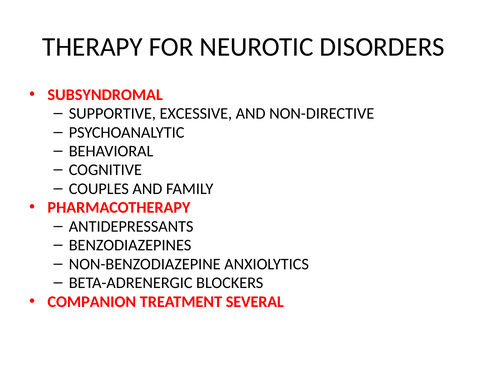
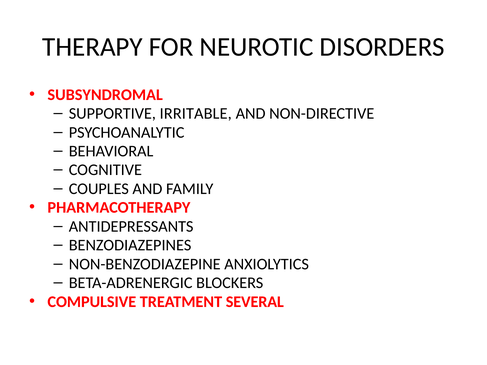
EXCESSIVE: EXCESSIVE -> IRRITABLE (196, 114)
COMPANION: COMPANION -> COMPULSIVE (92, 302)
